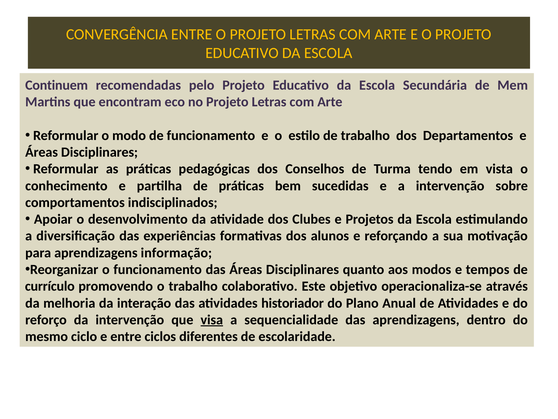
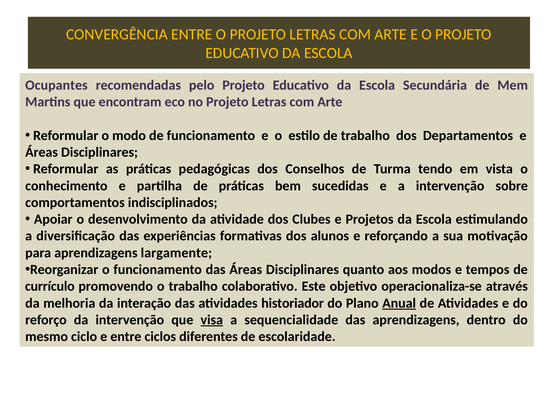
Continuem: Continuem -> Ocupantes (56, 85)
informação: informação -> largamente (176, 252)
Anual underline: none -> present (399, 303)
